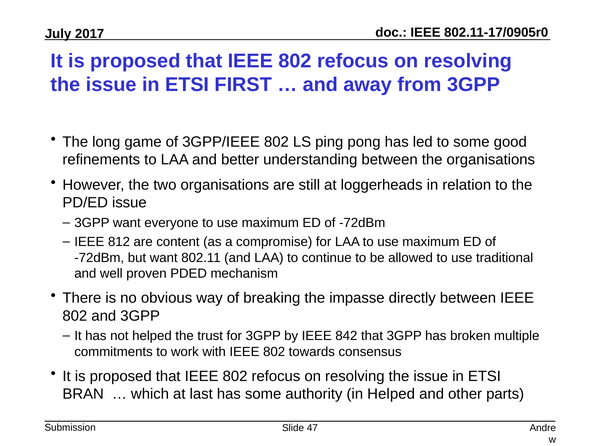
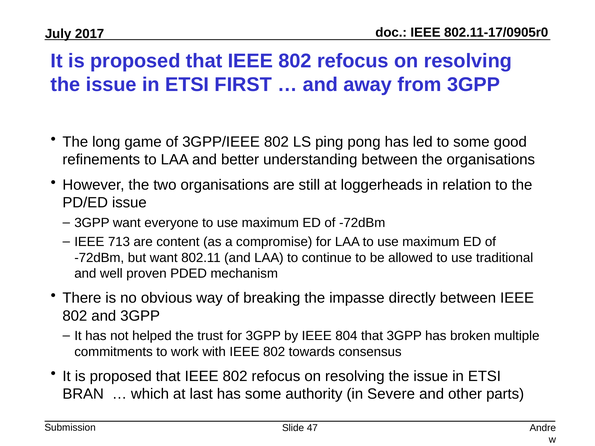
812: 812 -> 713 (119, 242)
842: 842 -> 804 (346, 336)
in Helped: Helped -> Severe (391, 394)
